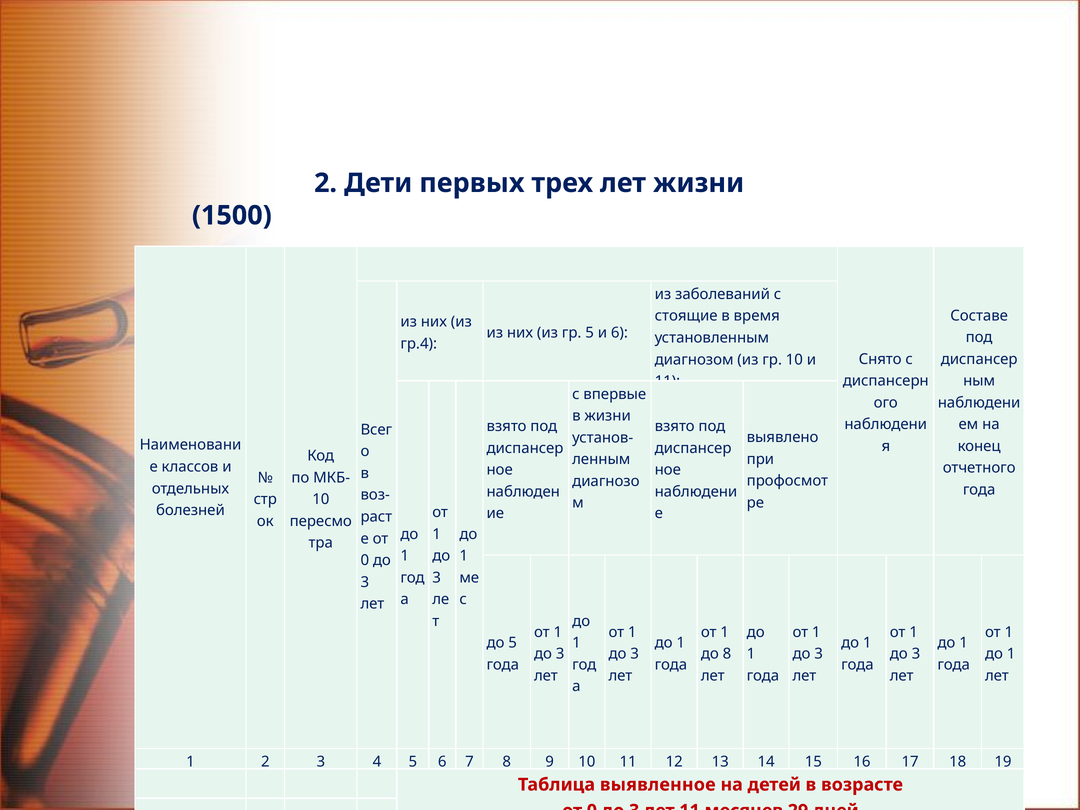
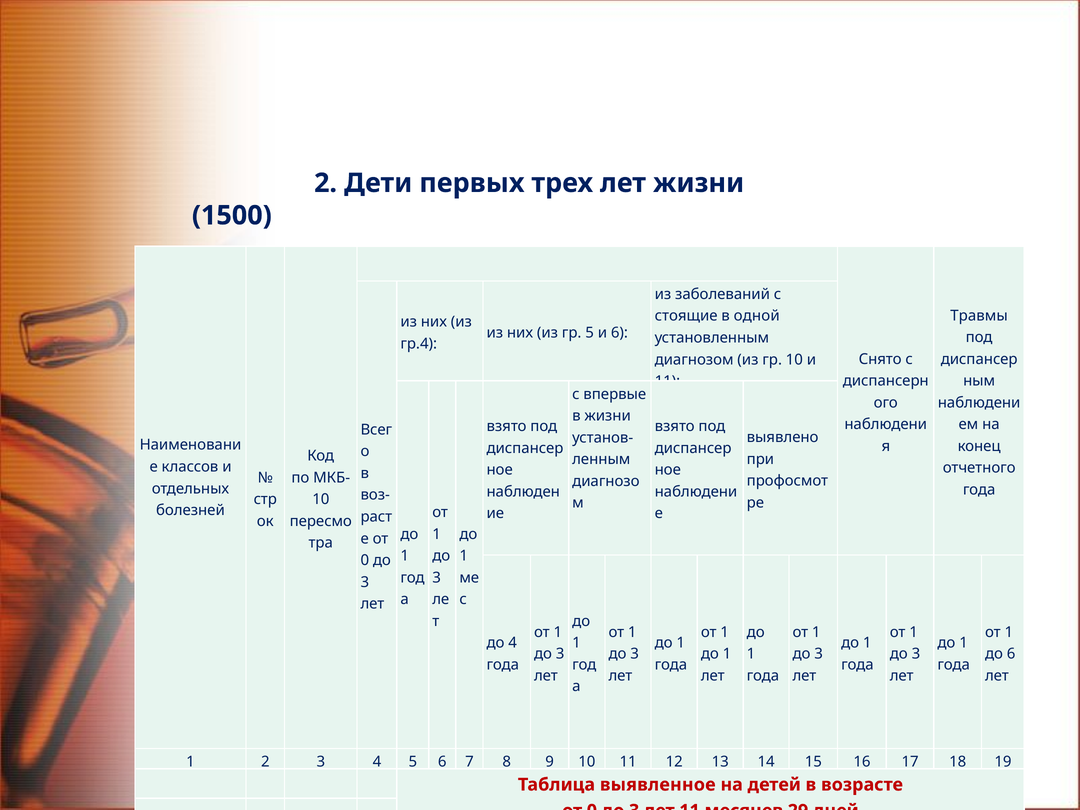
Составе: Составе -> Травмы (979, 316)
время: время -> одной (757, 316)
до 5: 5 -> 4 (513, 643)
8: 8 -> 1 (727, 654)
1: 1 -> 6 (1011, 654)
